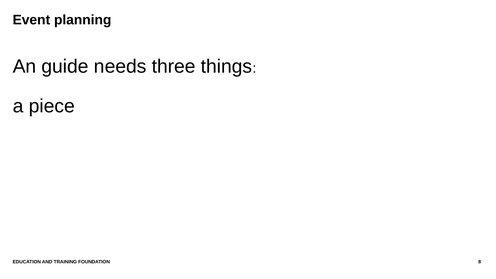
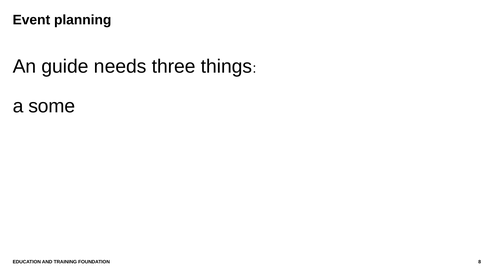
piece: piece -> some (52, 106)
